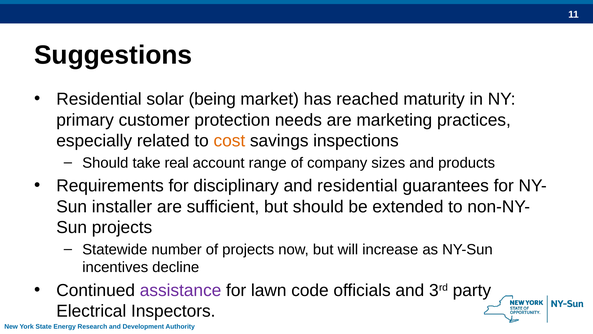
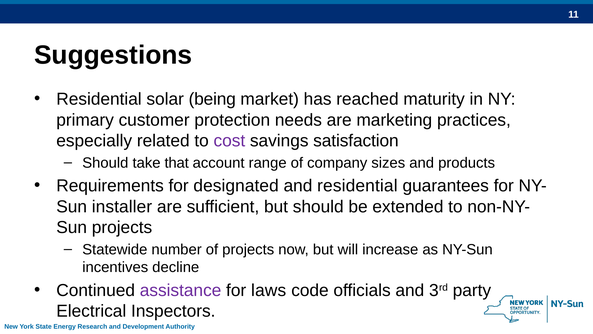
cost colour: orange -> purple (229, 141)
inspections: inspections -> satisfaction (356, 141)
real: real -> that (177, 163)
disciplinary: disciplinary -> designated (236, 186)
lawn: lawn -> laws (269, 290)
